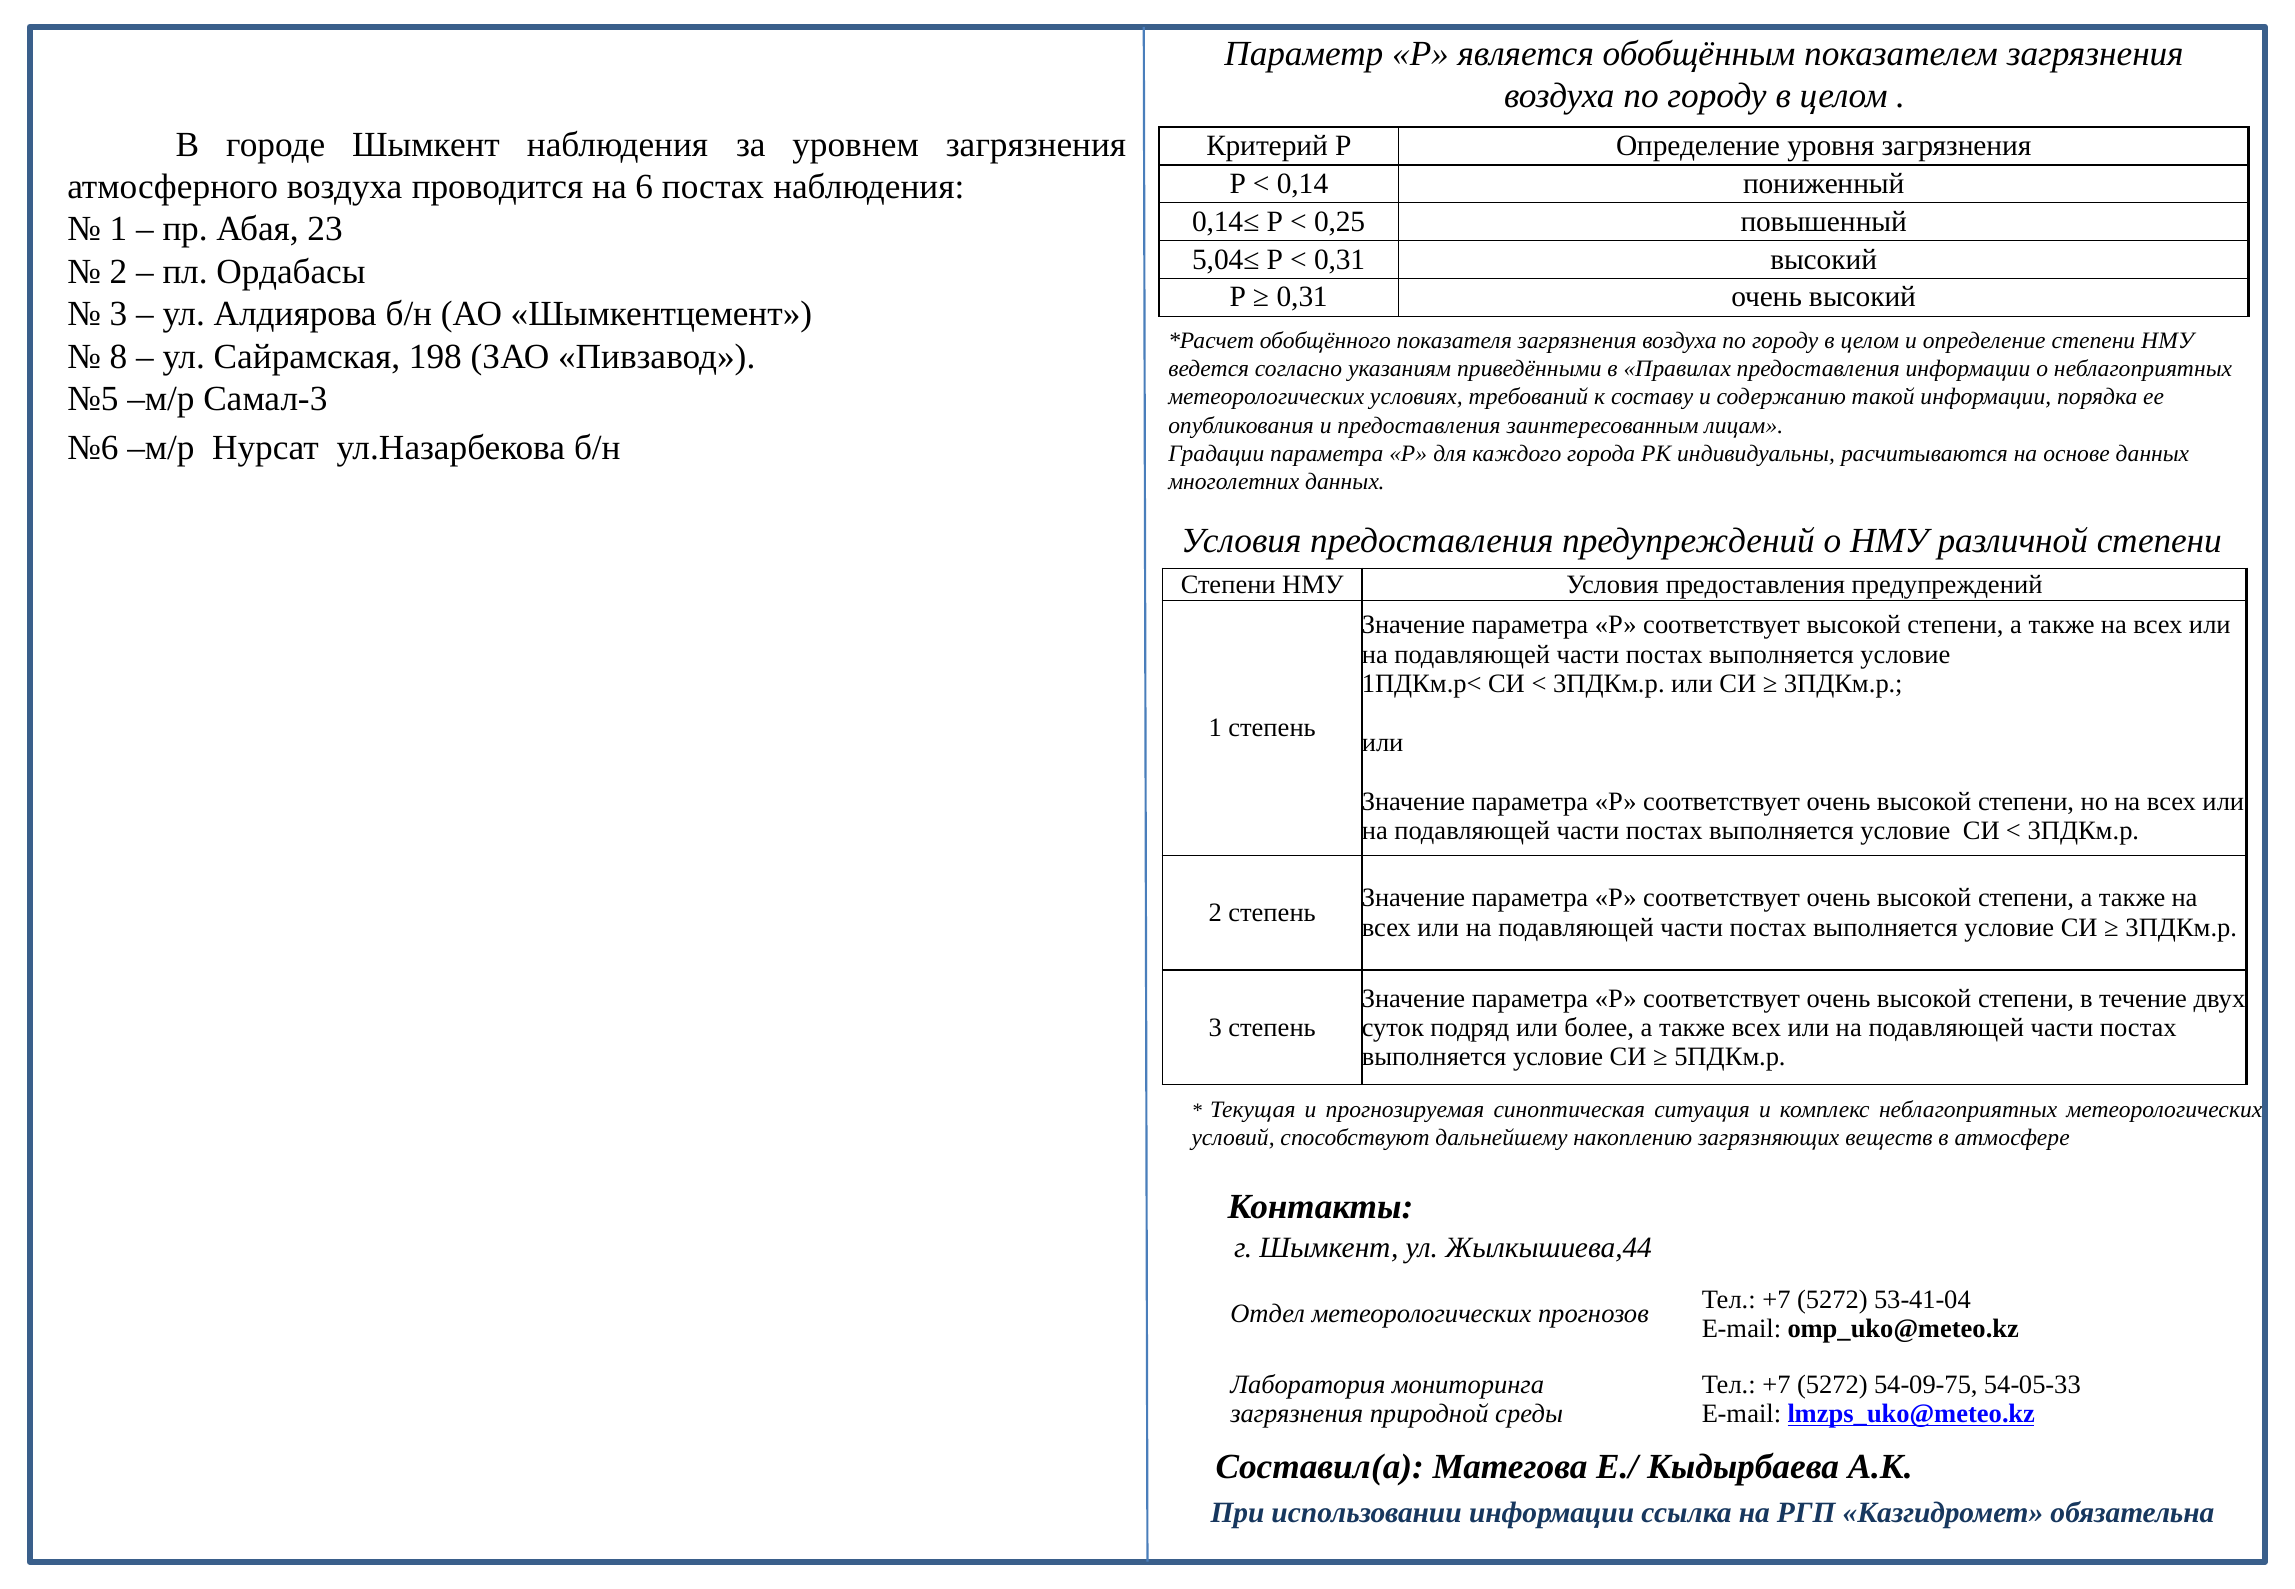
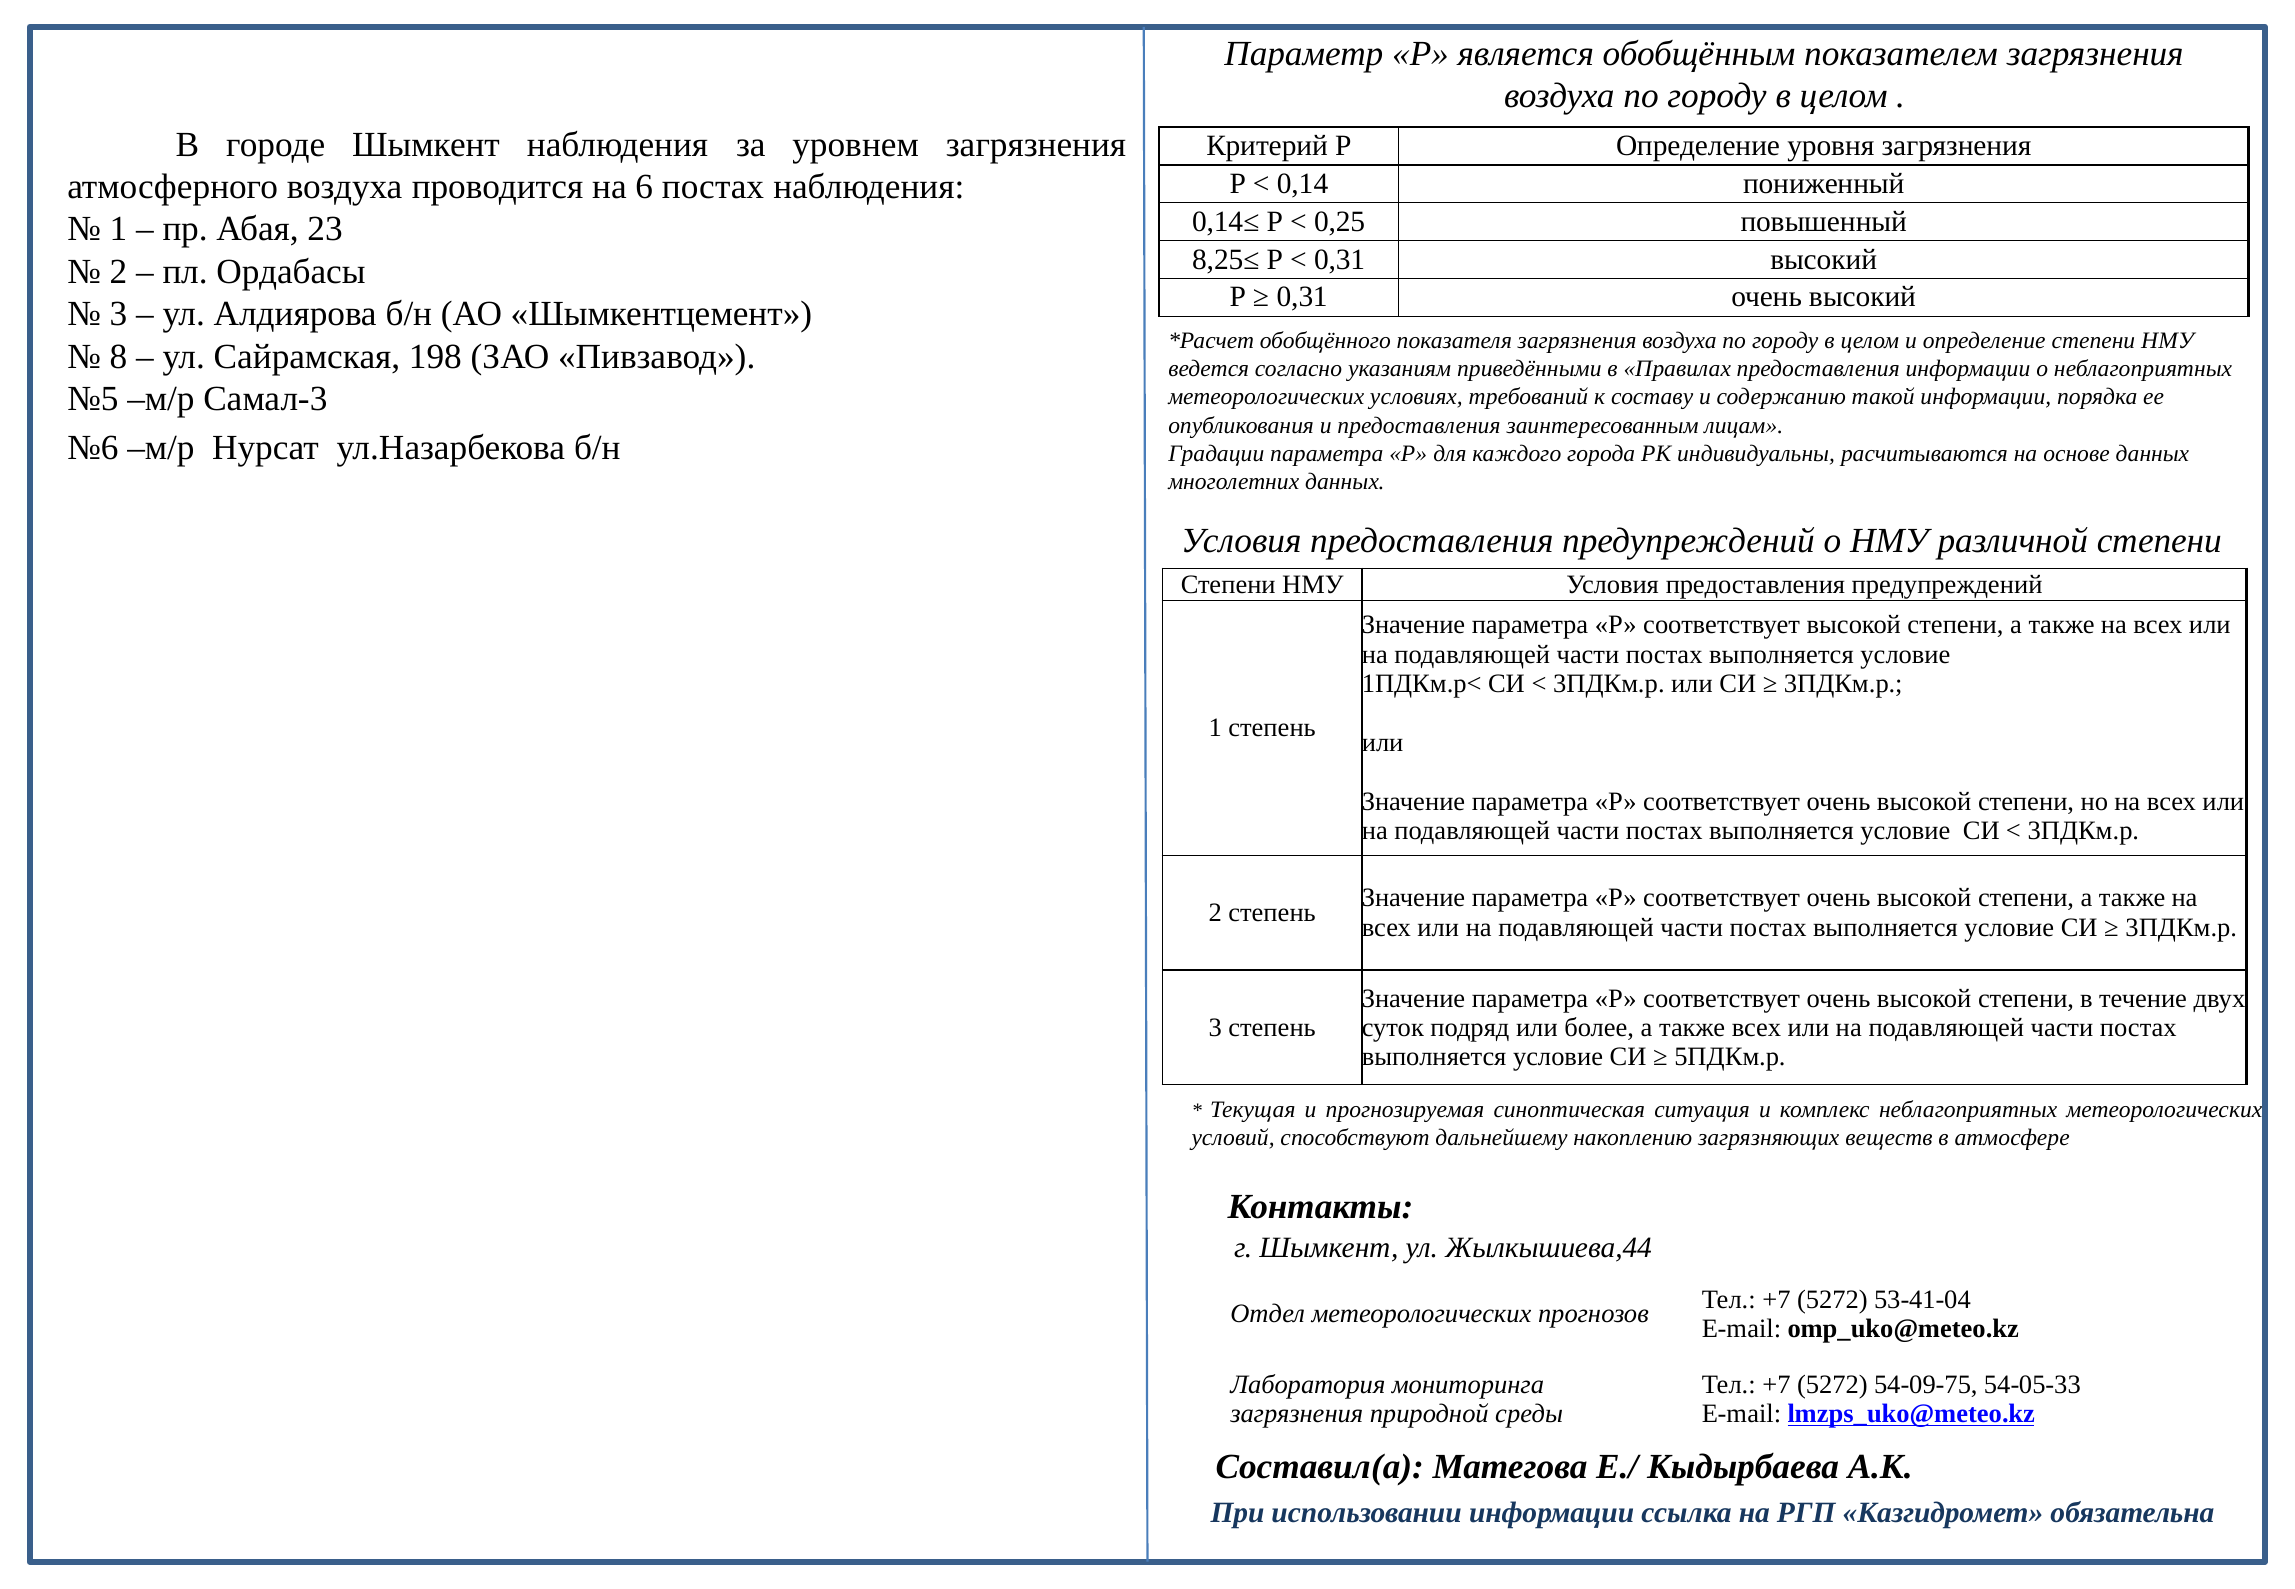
5,04≤: 5,04≤ -> 8,25≤ (1226, 259)
